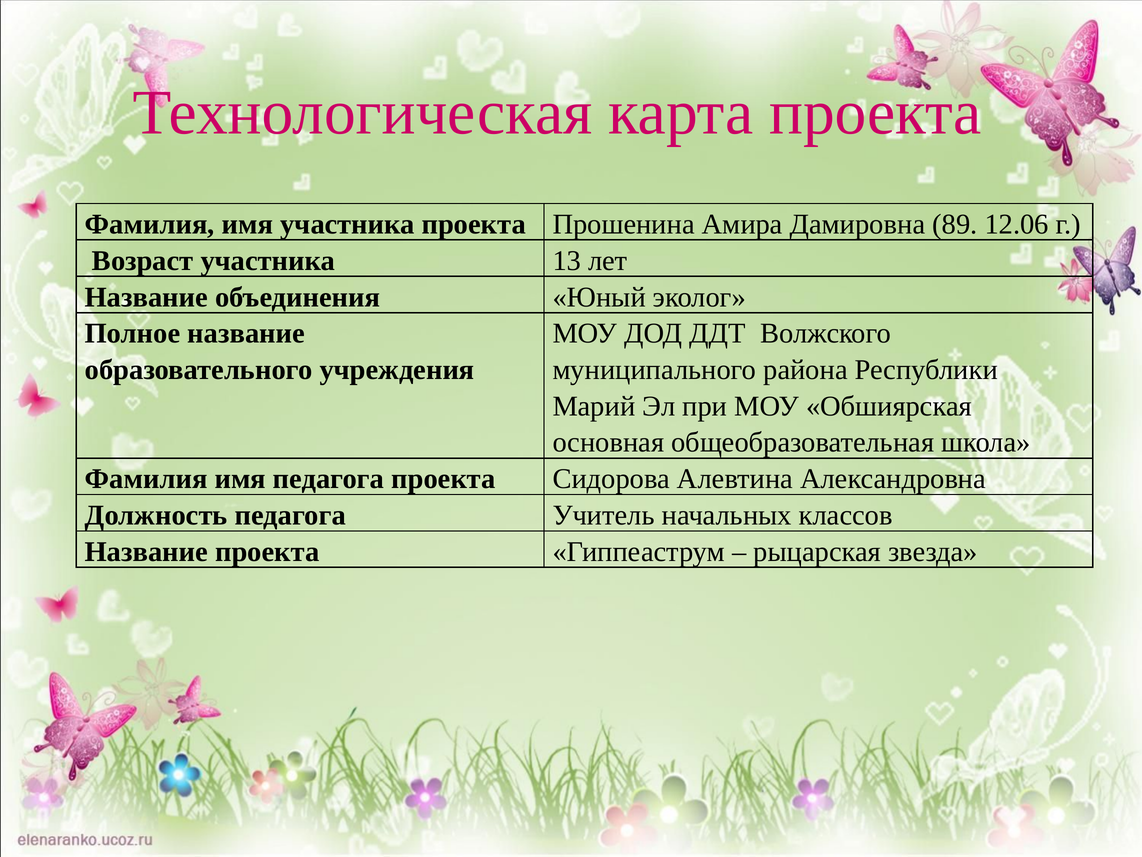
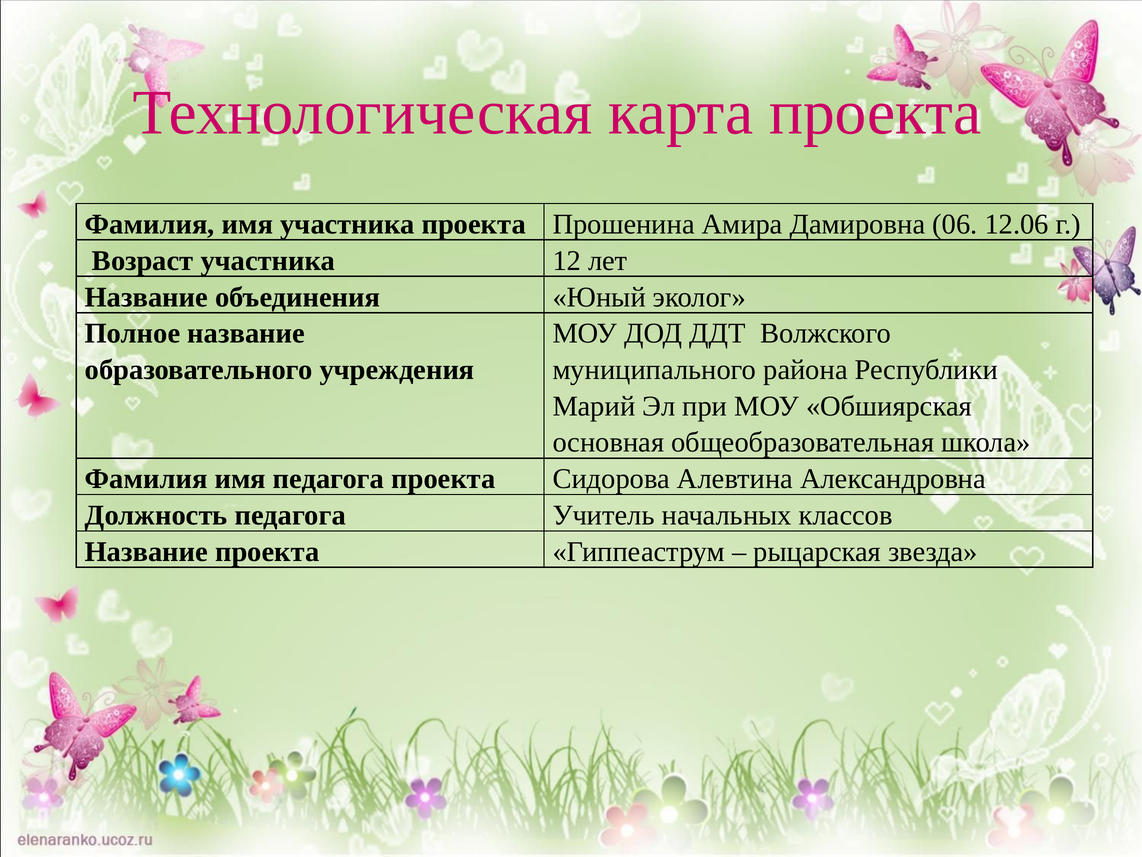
89: 89 -> 06 (955, 224)
13: 13 -> 12 (567, 261)
